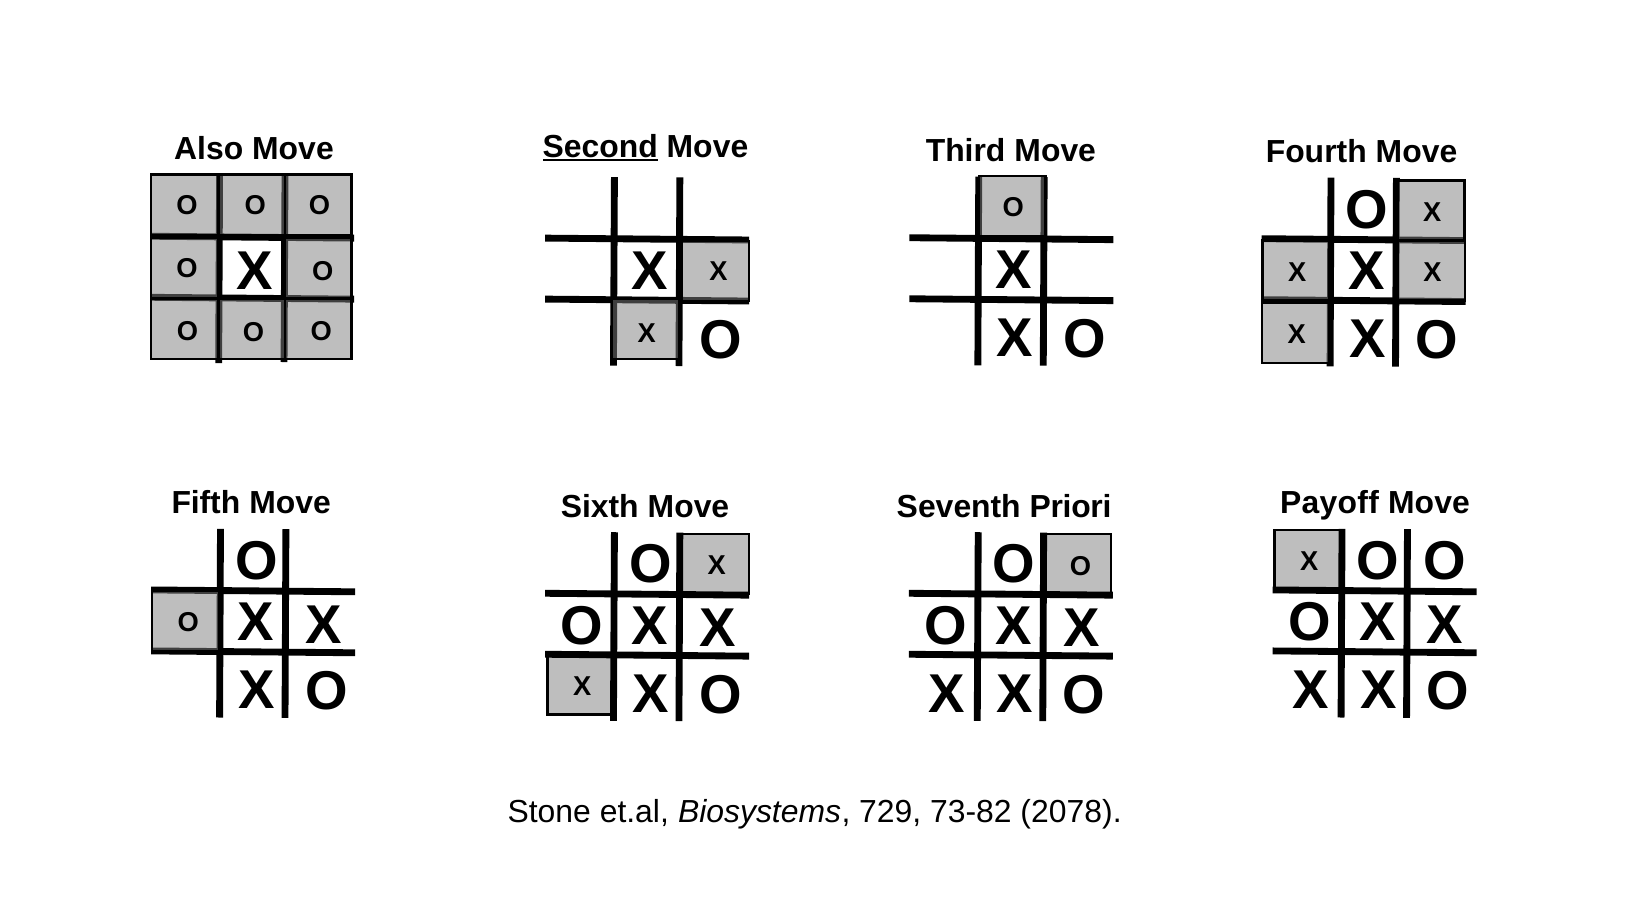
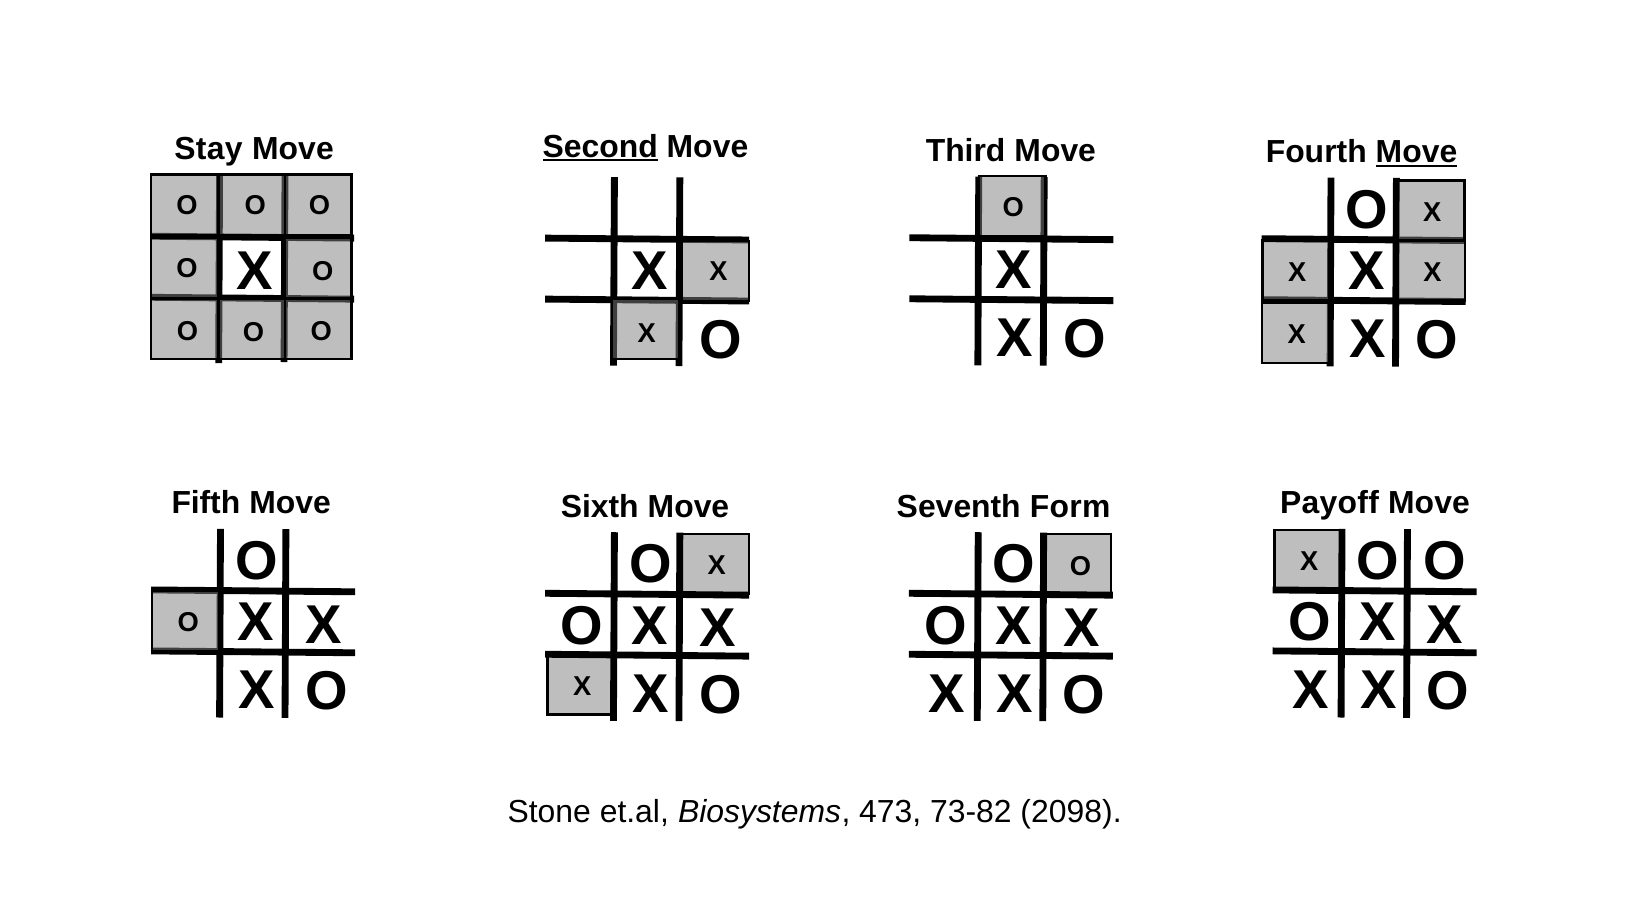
Also: Also -> Stay (209, 149)
Move underline: none -> present (1416, 152)
Priori: Priori -> Form (1070, 507)
729: 729 -> 473 (890, 812)
2078: 2078 -> 2098 (1071, 812)
